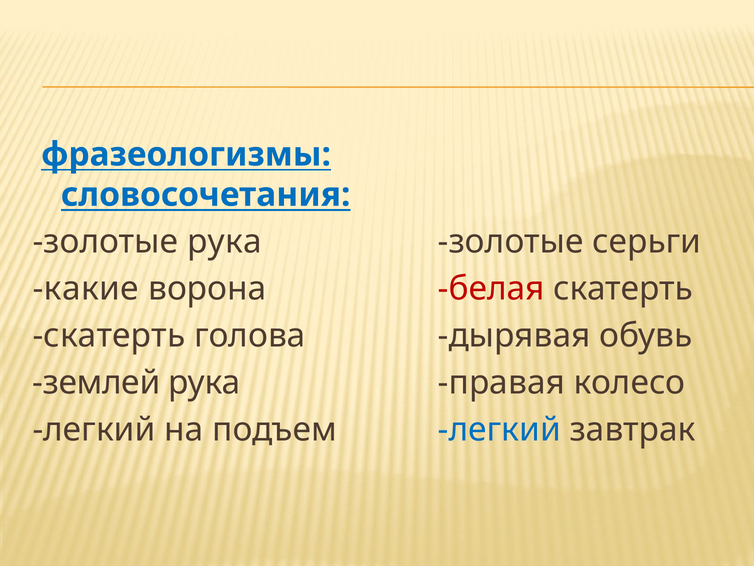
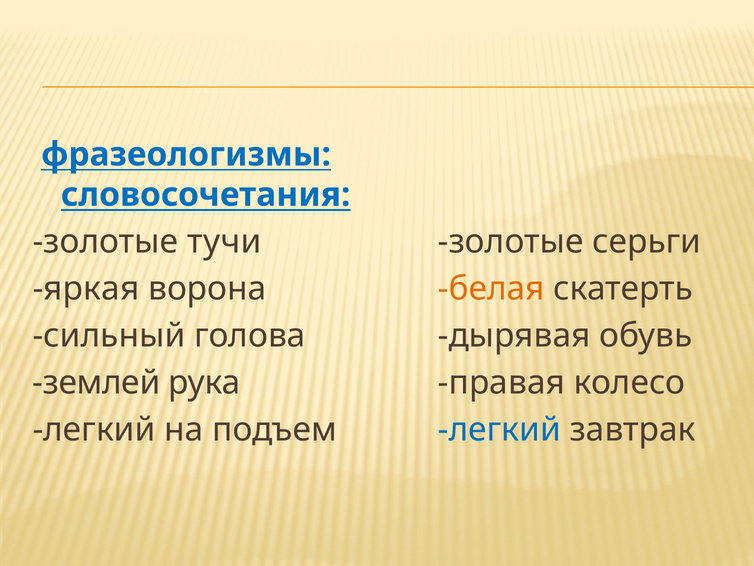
золотые рука: рука -> тучи (224, 241)
какие: какие -> яркая (86, 288)
белая colour: red -> orange (491, 288)
скатерть: скатерть -> сильный (109, 335)
